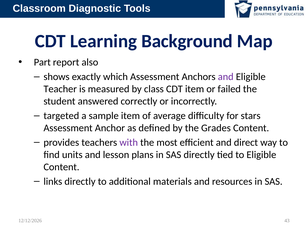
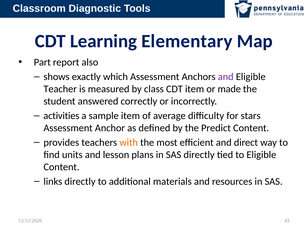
Background: Background -> Elementary (187, 41)
failed: failed -> made (229, 89)
targeted: targeted -> activities (61, 116)
Grades: Grades -> Predict (216, 128)
with colour: purple -> orange (129, 142)
